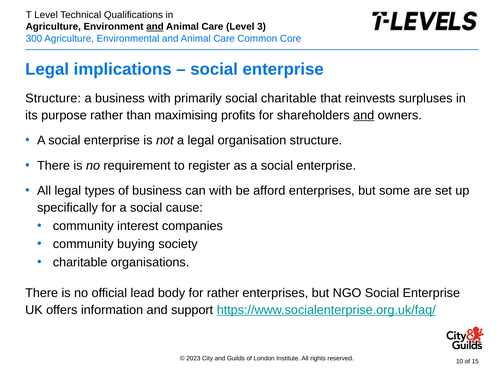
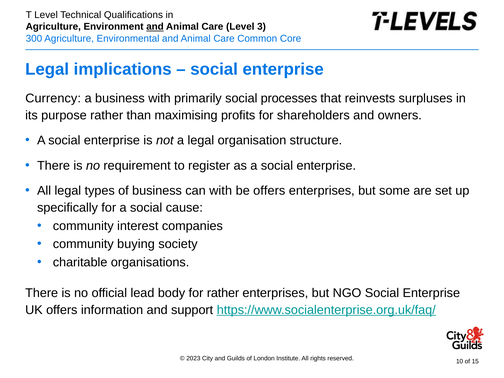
Structure: Structure -> Currency (53, 98)
social charitable: charitable -> processes (289, 98)
and underline: present -> none (364, 115)
be afford: afford -> offers (269, 191)
